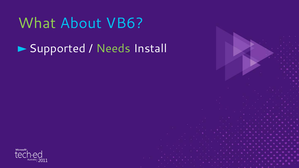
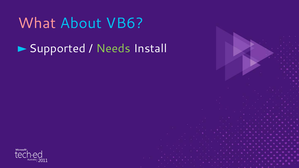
What colour: light green -> pink (37, 23)
